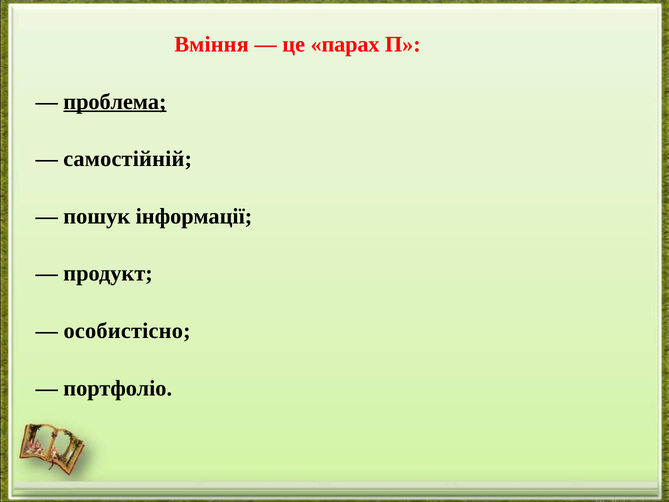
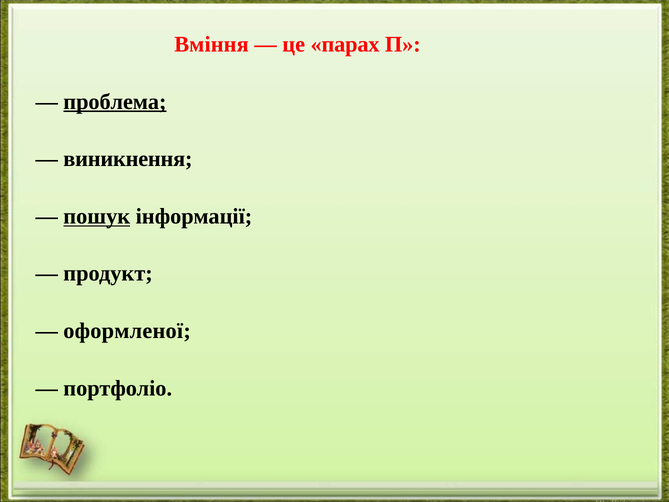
самостійній: самостійній -> виникнення (128, 159)
пошук underline: none -> present (97, 216)
особистісно: особистісно -> оформленої (127, 331)
